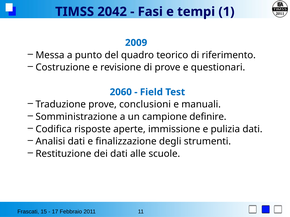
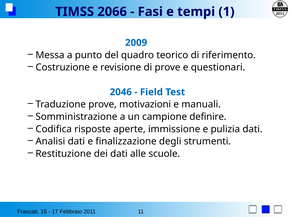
2042: 2042 -> 2066 (112, 12)
2060: 2060 -> 2046 (121, 92)
conclusioni: conclusioni -> motivazioni (145, 105)
